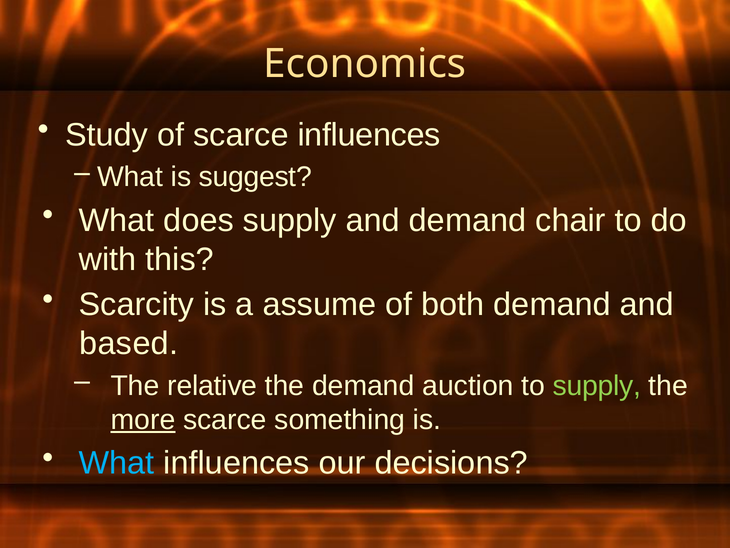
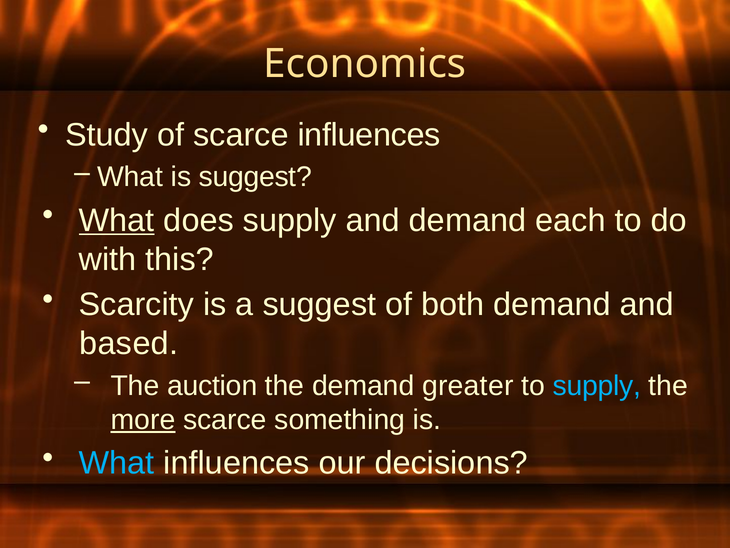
What underline: none -> present (117, 220)
chair: chair -> each (570, 220)
a assume: assume -> suggest (319, 304)
relative: relative -> auction (212, 385)
auction: auction -> greater (468, 385)
supply colour: light green -> light blue (597, 385)
